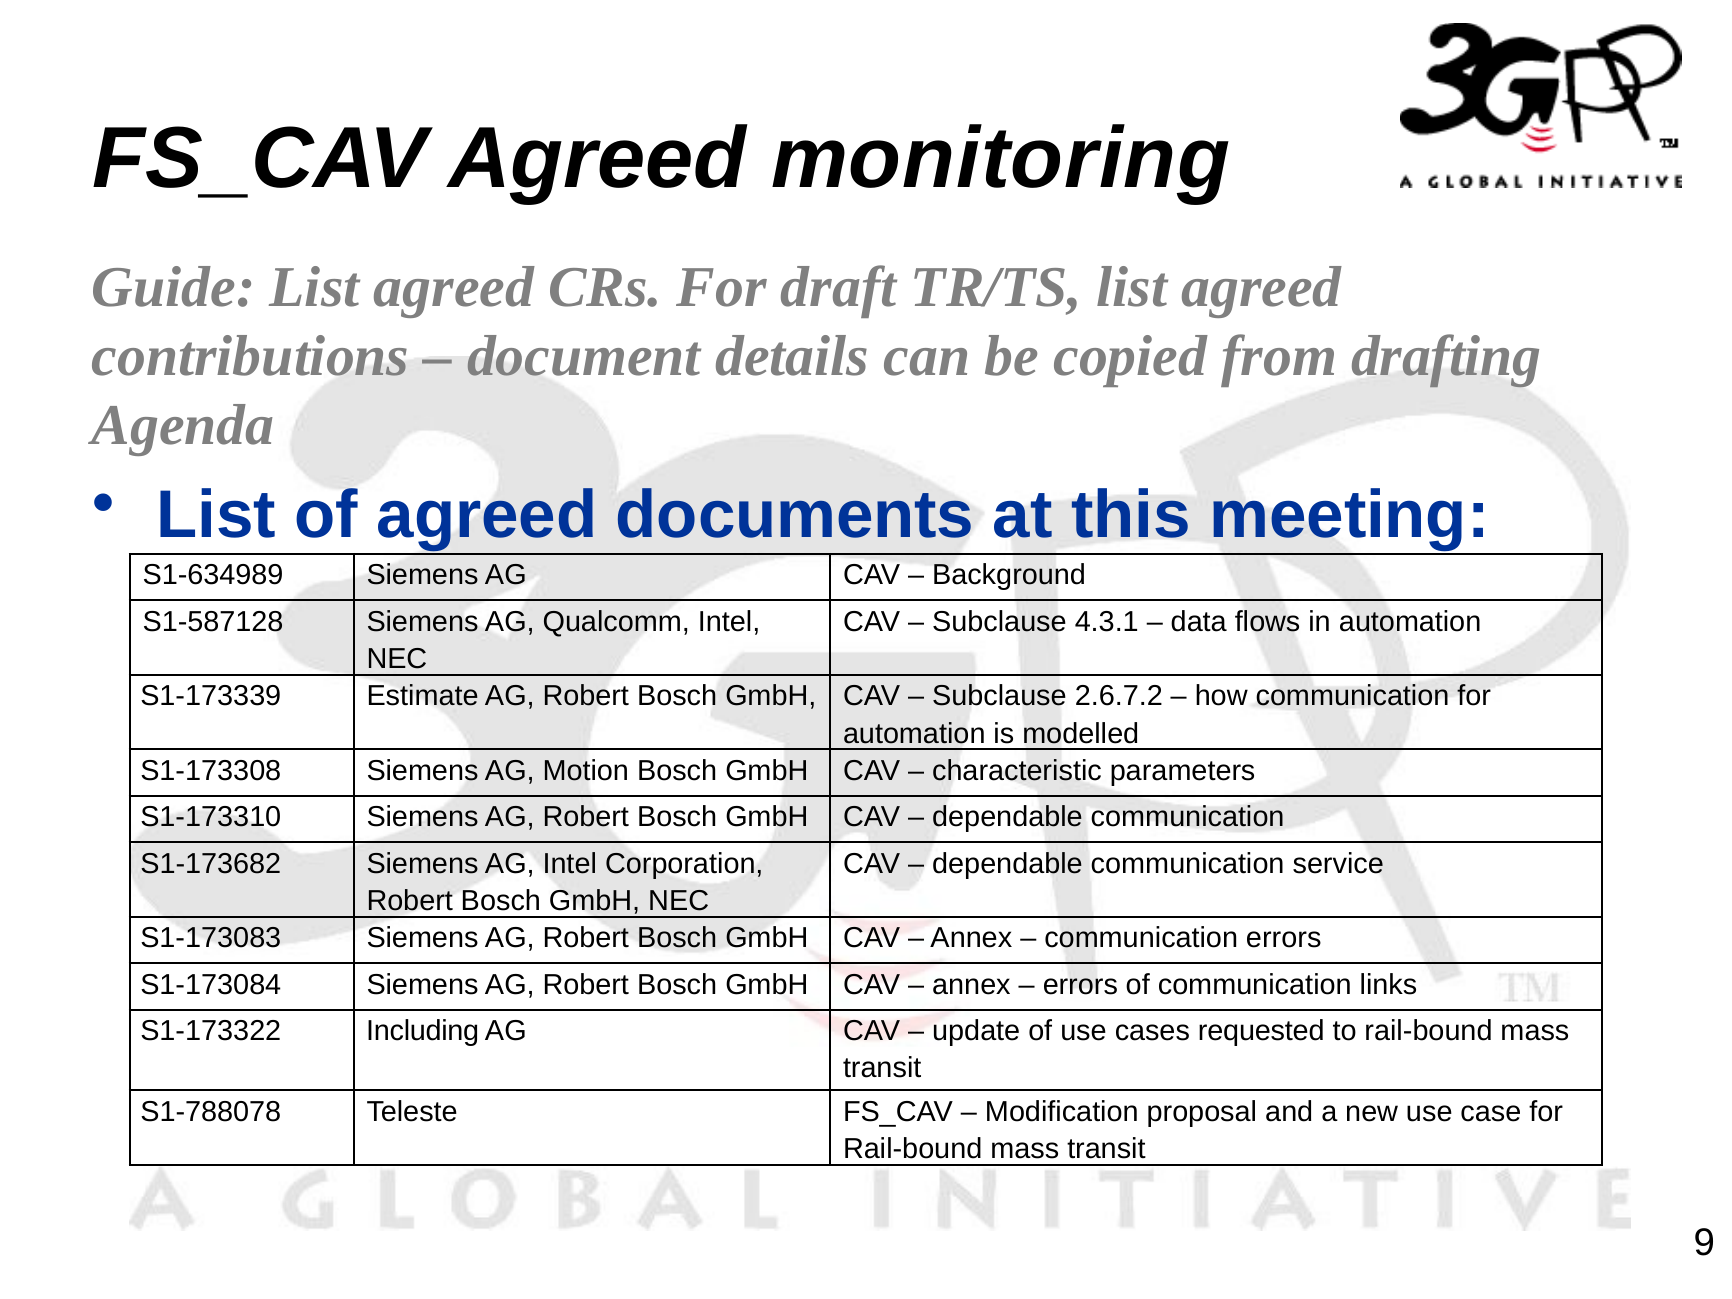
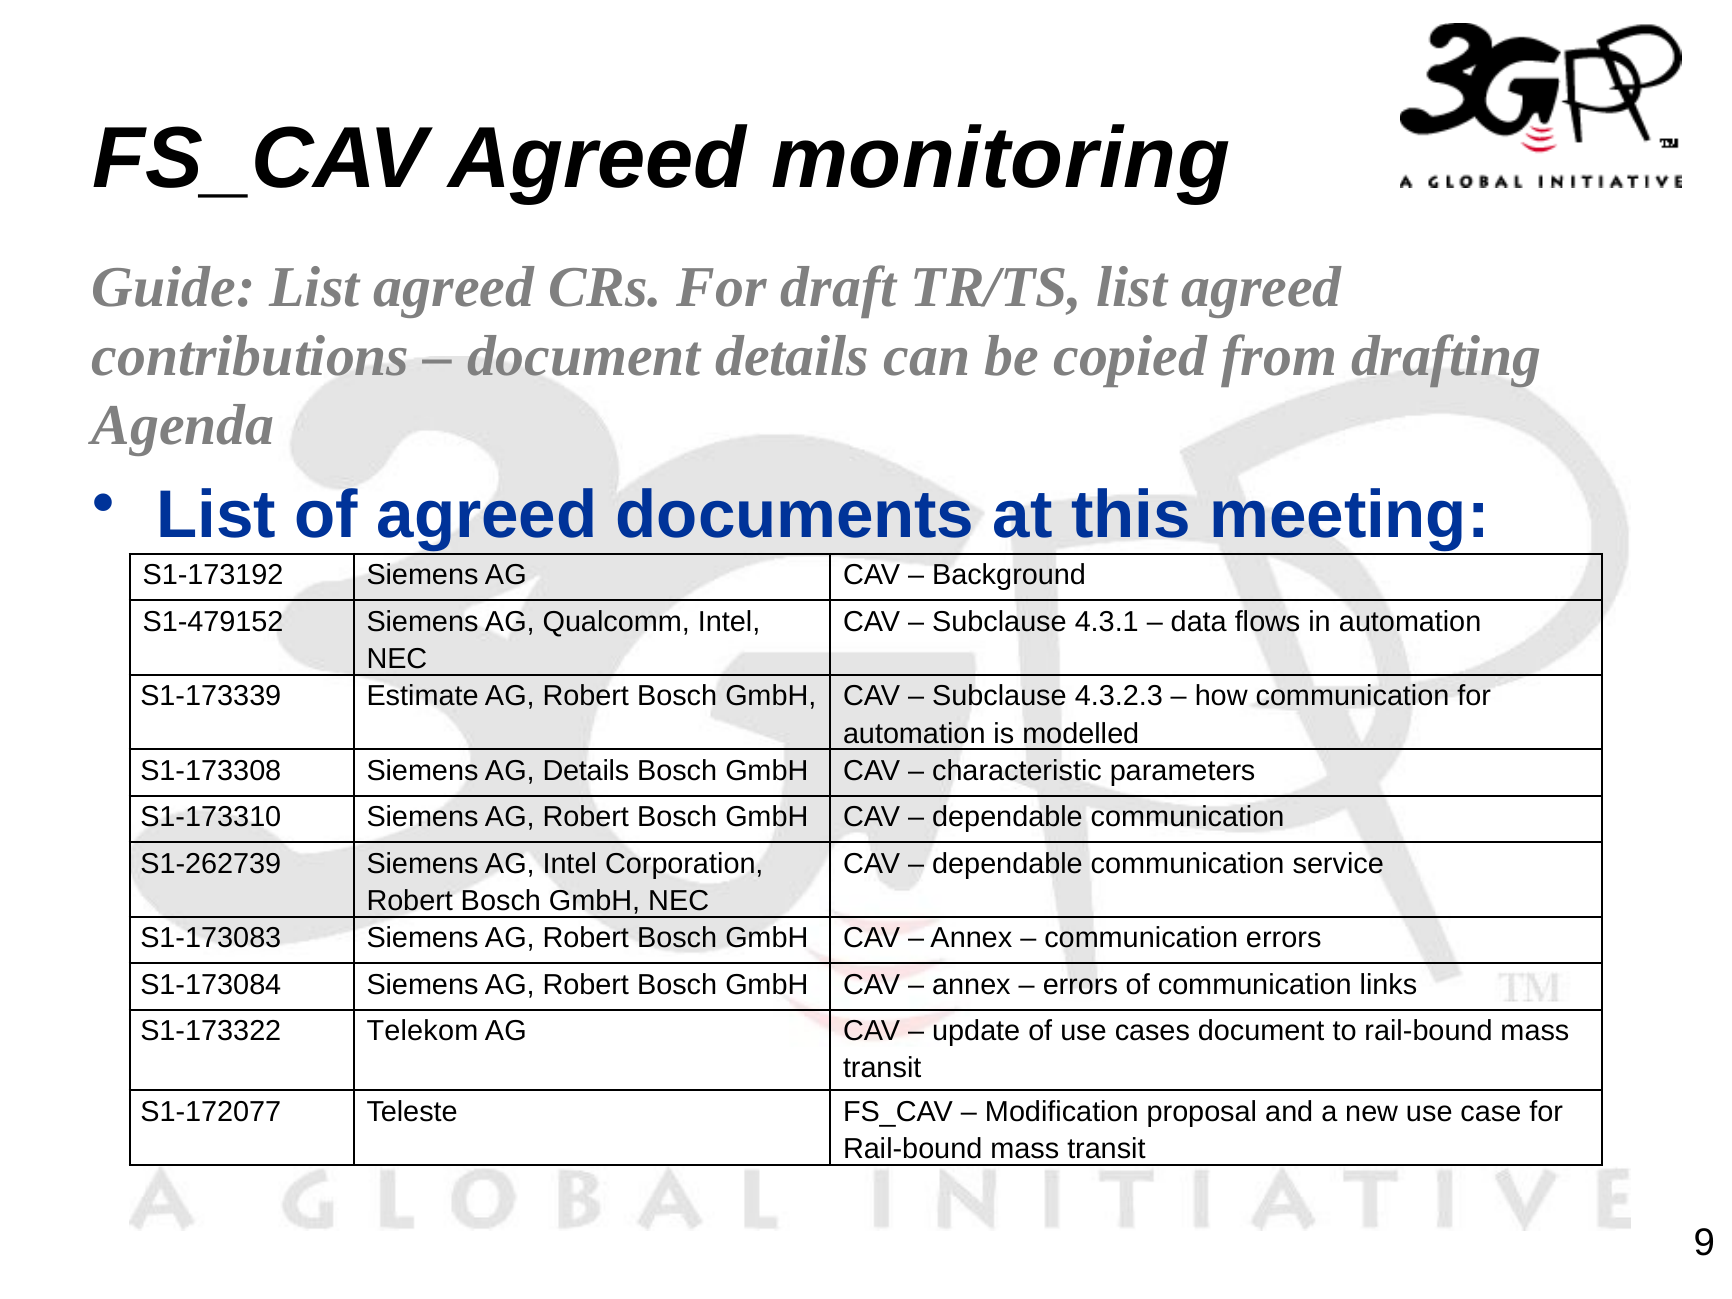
S1-634989: S1-634989 -> S1-173192 (213, 575)
S1-587128: S1-587128 -> S1-479152 (213, 622)
2.6.7.2: 2.6.7.2 -> 4.3.2.3 (1119, 696)
AG Motion: Motion -> Details (586, 771)
S1-173682: S1-173682 -> S1-262739 (211, 864)
Including: Including -> Telekom (422, 1031)
cases requested: requested -> document (1261, 1031)
S1-788078: S1-788078 -> S1-172077 (211, 1112)
